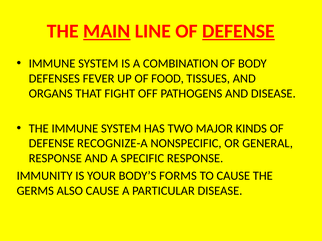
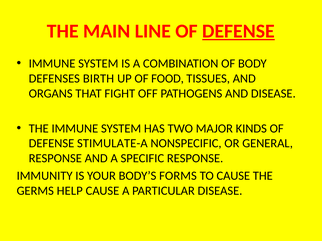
MAIN underline: present -> none (107, 31)
FEVER: FEVER -> BIRTH (99, 79)
RECOGNIZE-A: RECOGNIZE-A -> STIMULATE-A (112, 144)
ALSO: ALSO -> HELP (70, 191)
